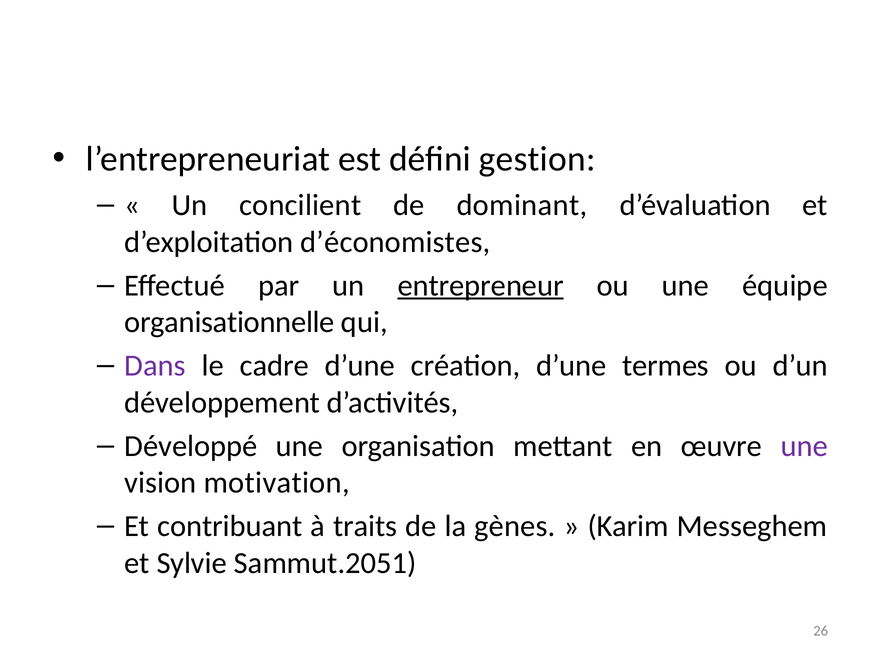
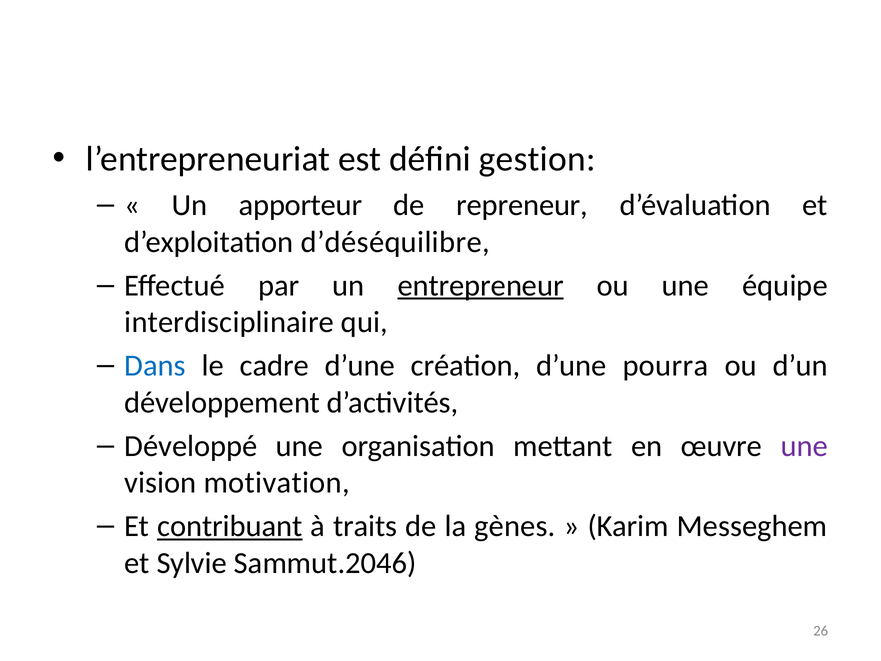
concilient: concilient -> apporteur (301, 205)
dominant: dominant -> repreneur (522, 205)
d’économistes: d’économistes -> d’déséquilibre (395, 242)
organisationnelle: organisationnelle -> interdisciplinaire (229, 322)
Dans colour: purple -> blue (155, 366)
termes: termes -> pourra (665, 366)
contribuant underline: none -> present (230, 526)
Sammut.2051: Sammut.2051 -> Sammut.2046 (325, 563)
